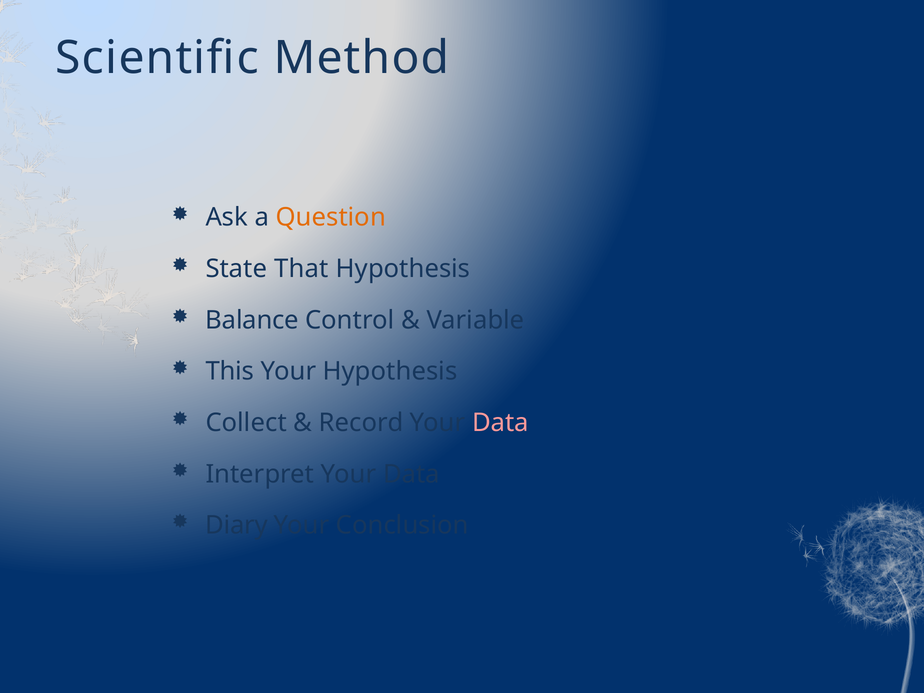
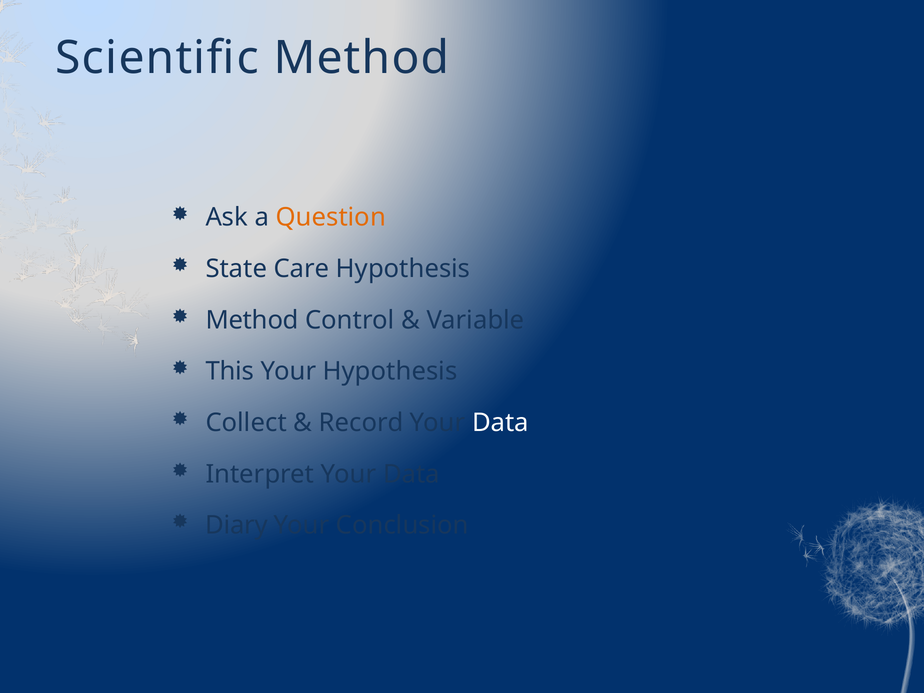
That: That -> Care (302, 269)
Balance: Balance -> Method (252, 320)
Data colour: pink -> white (500, 423)
